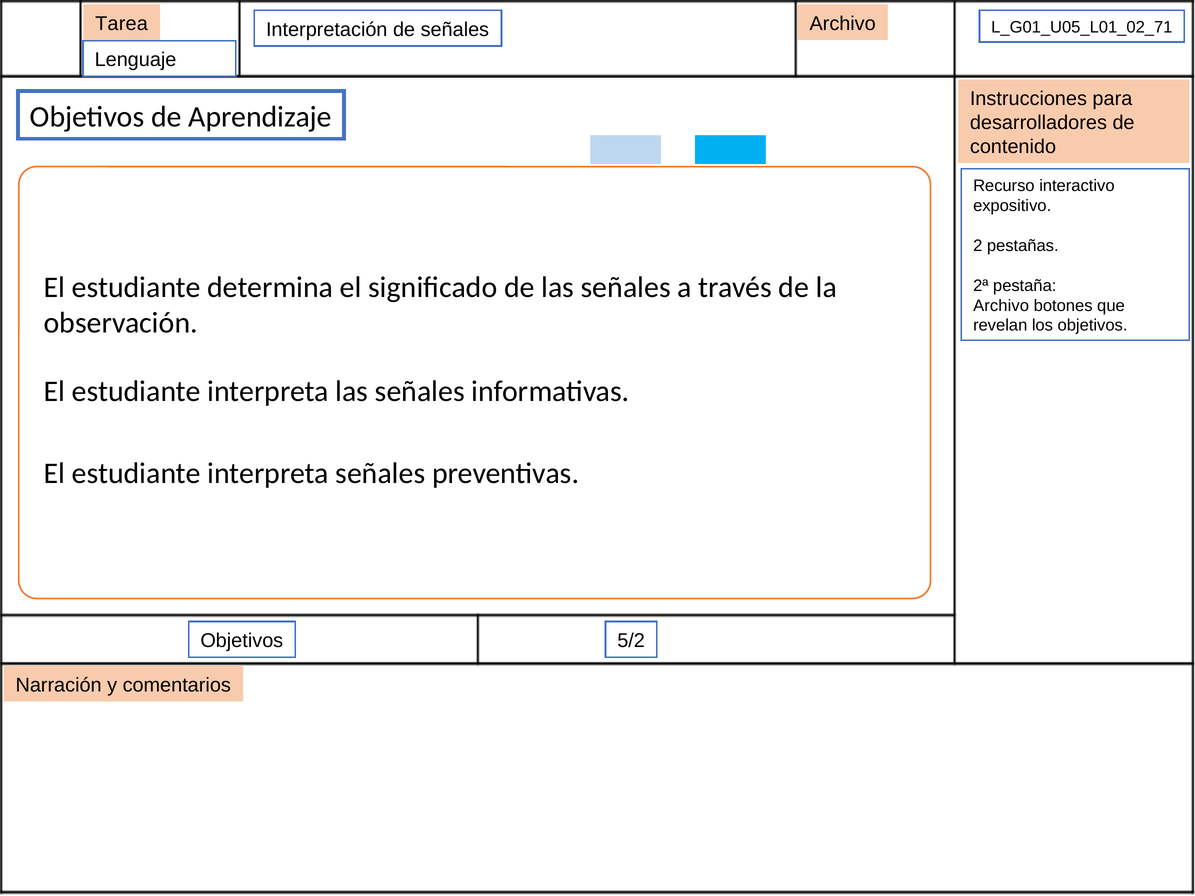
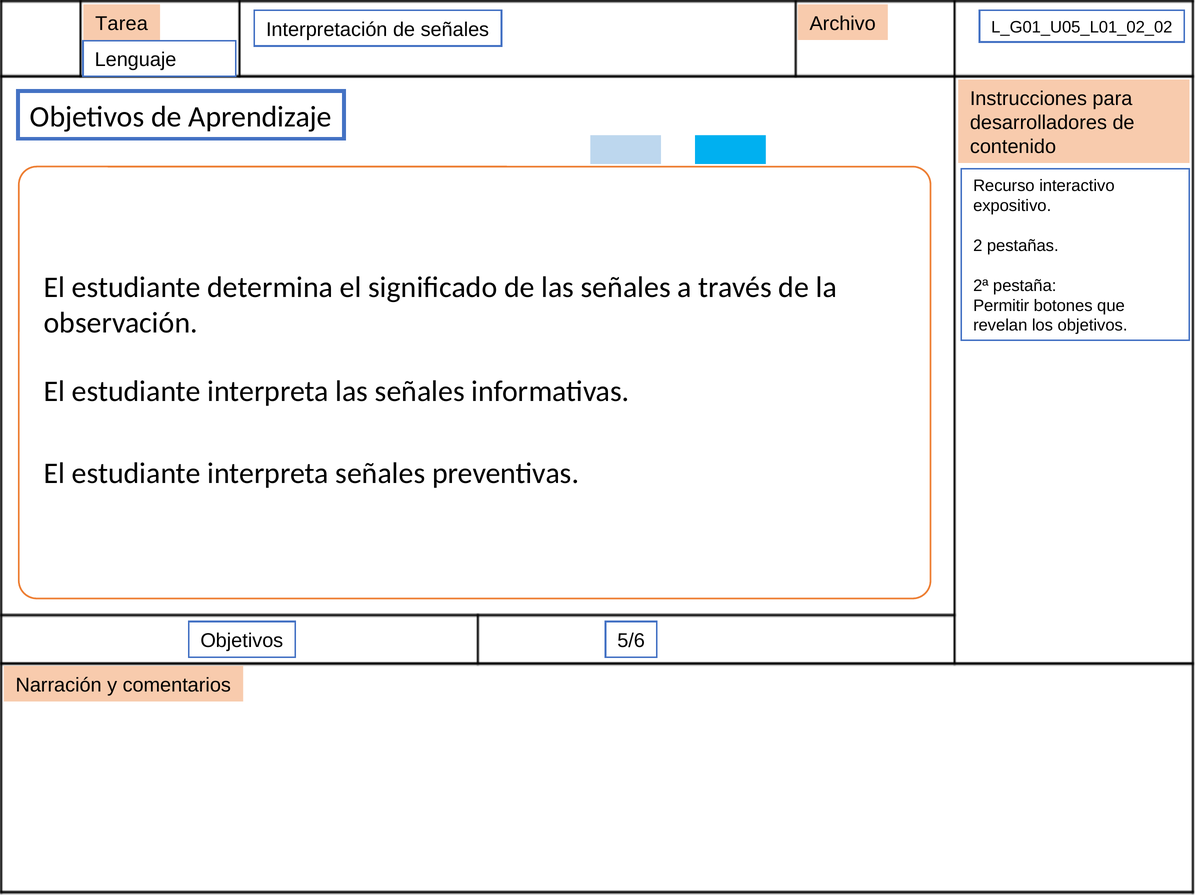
L_G01_U05_L01_02_71: L_G01_U05_L01_02_71 -> L_G01_U05_L01_02_02 (1082, 27)
Archivo: Archivo -> Permitir (1001, 306)
5/2: 5/2 -> 5/6 (631, 641)
